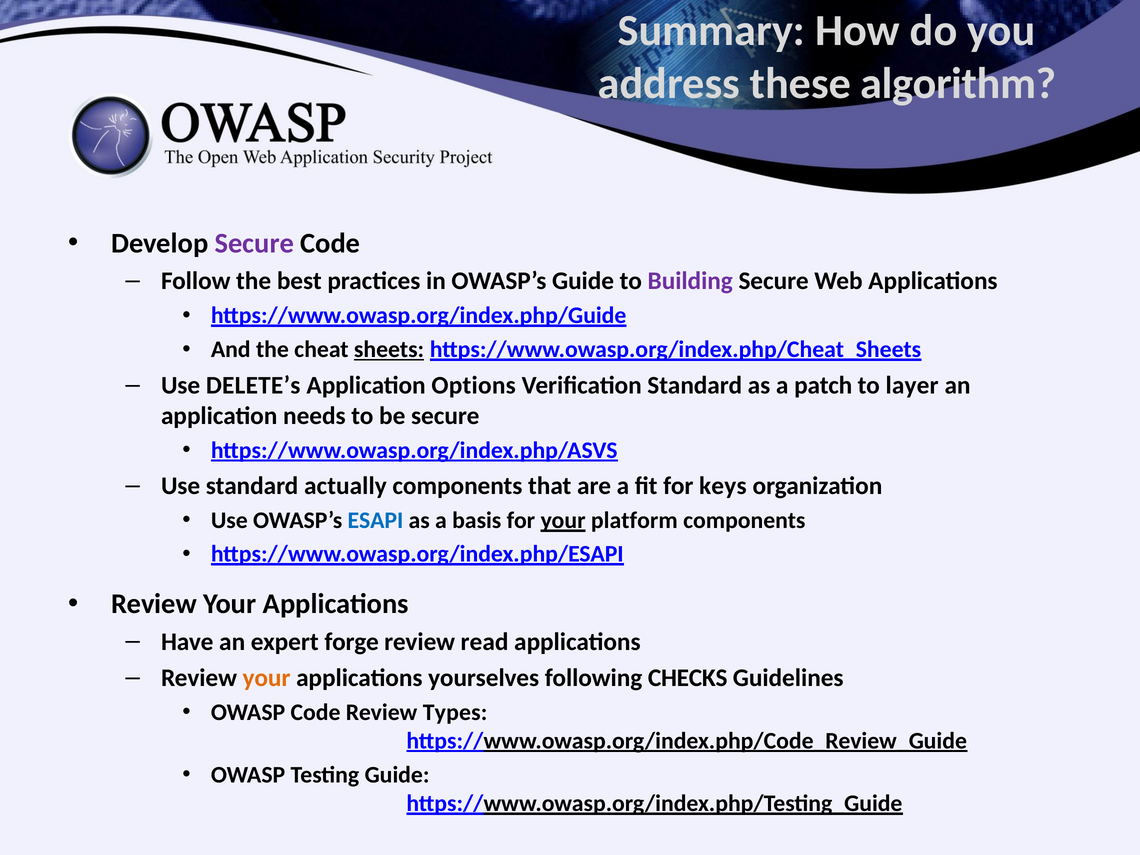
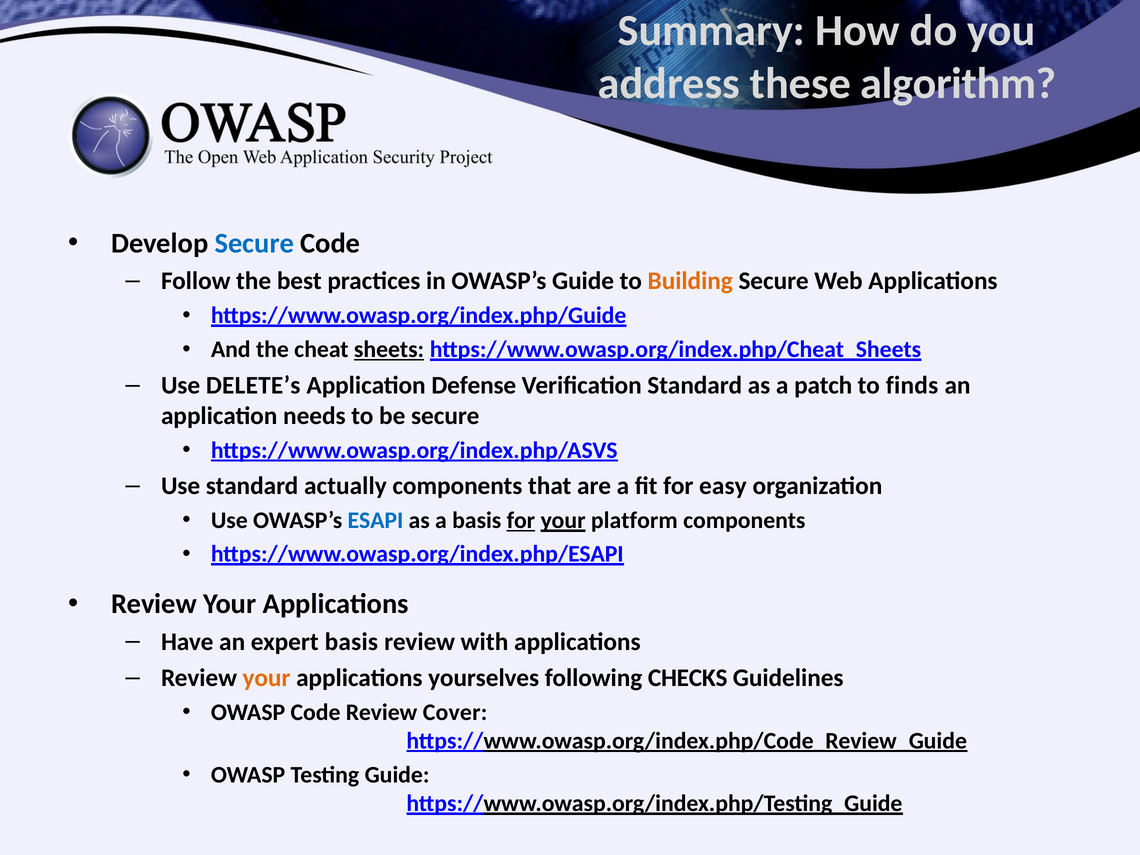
Secure colour: purple -> blue (254, 243)
Building colour: purple -> orange (690, 281)
Options: Options -> Defense (474, 385)
layer: layer -> finds (912, 385)
keys: keys -> easy (723, 486)
for underline: none -> present (521, 520)
expert forge: forge -> basis (351, 642)
read: read -> with (484, 642)
Types: Types -> Cover (455, 712)
